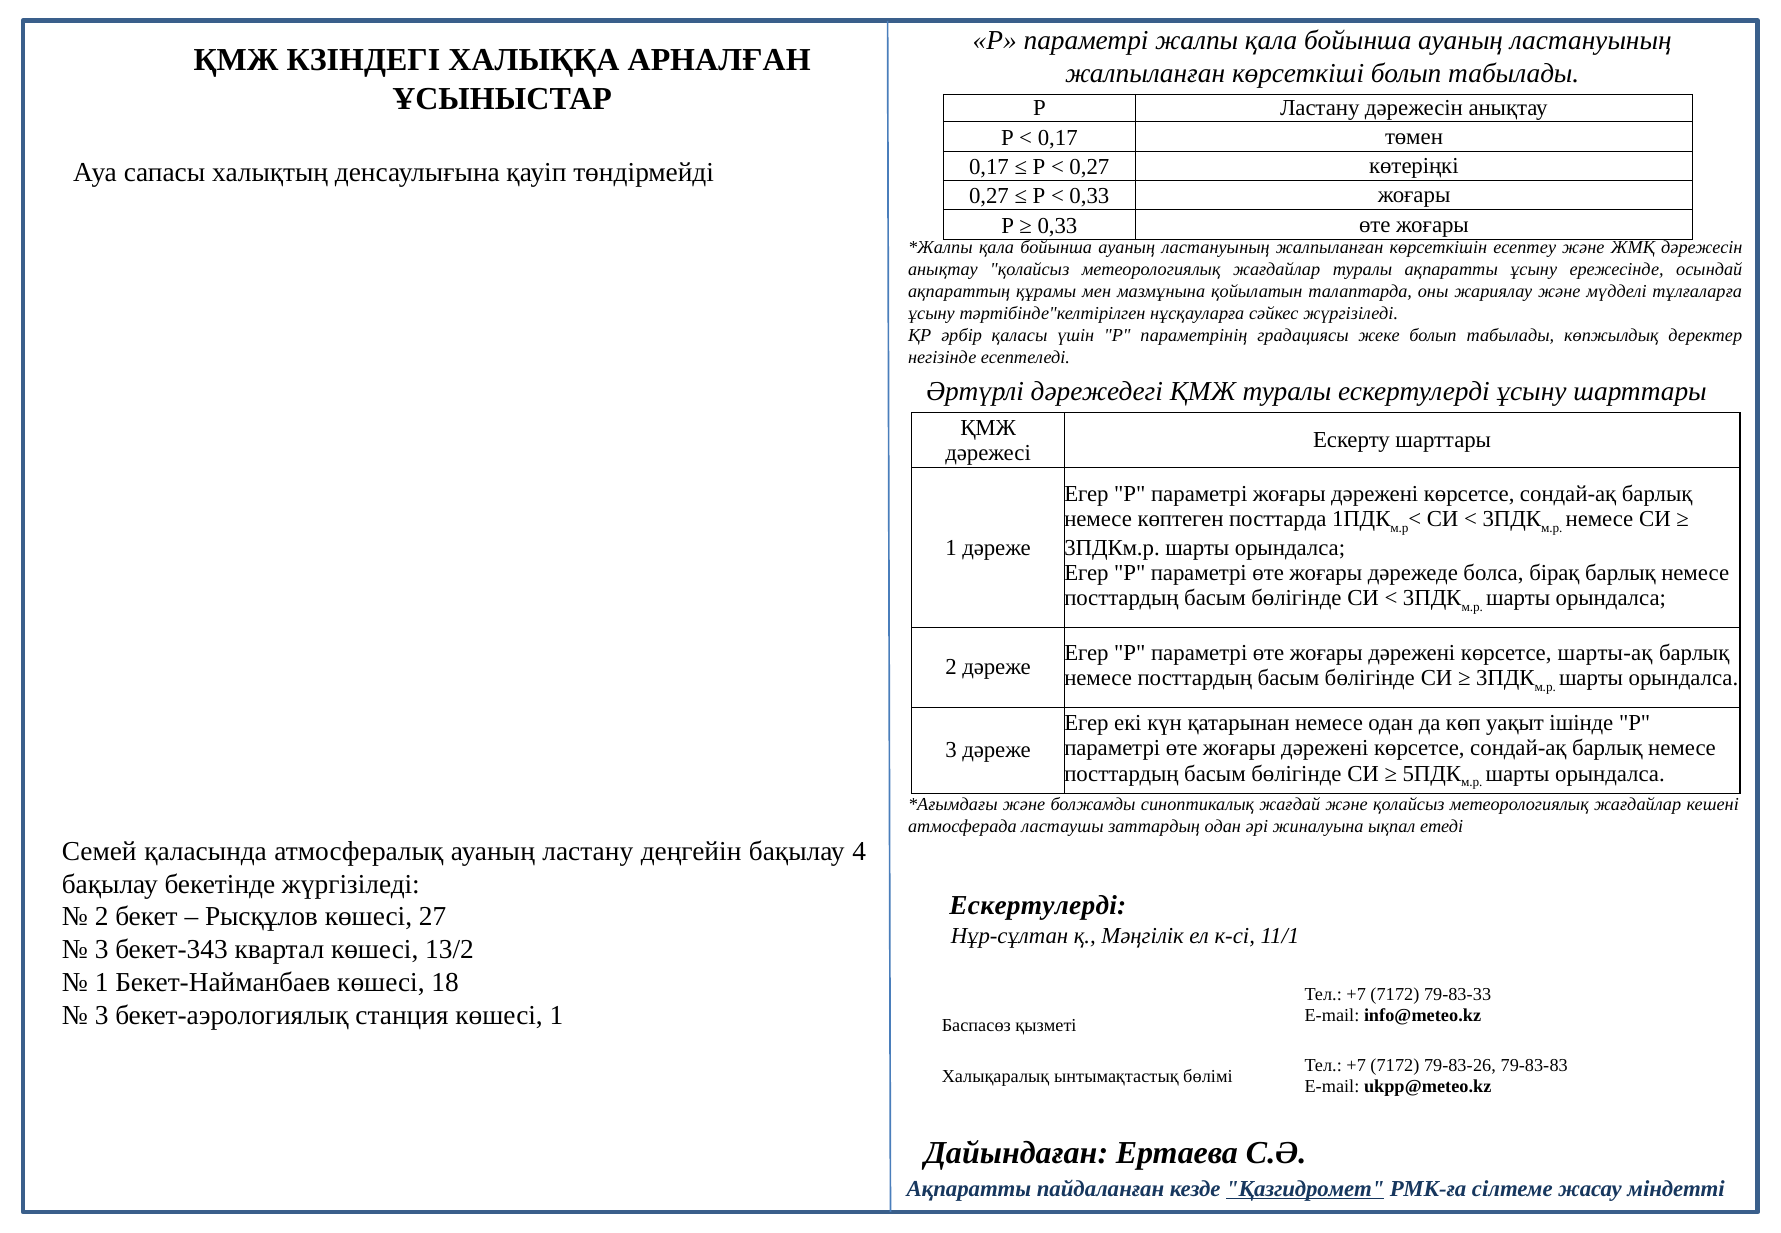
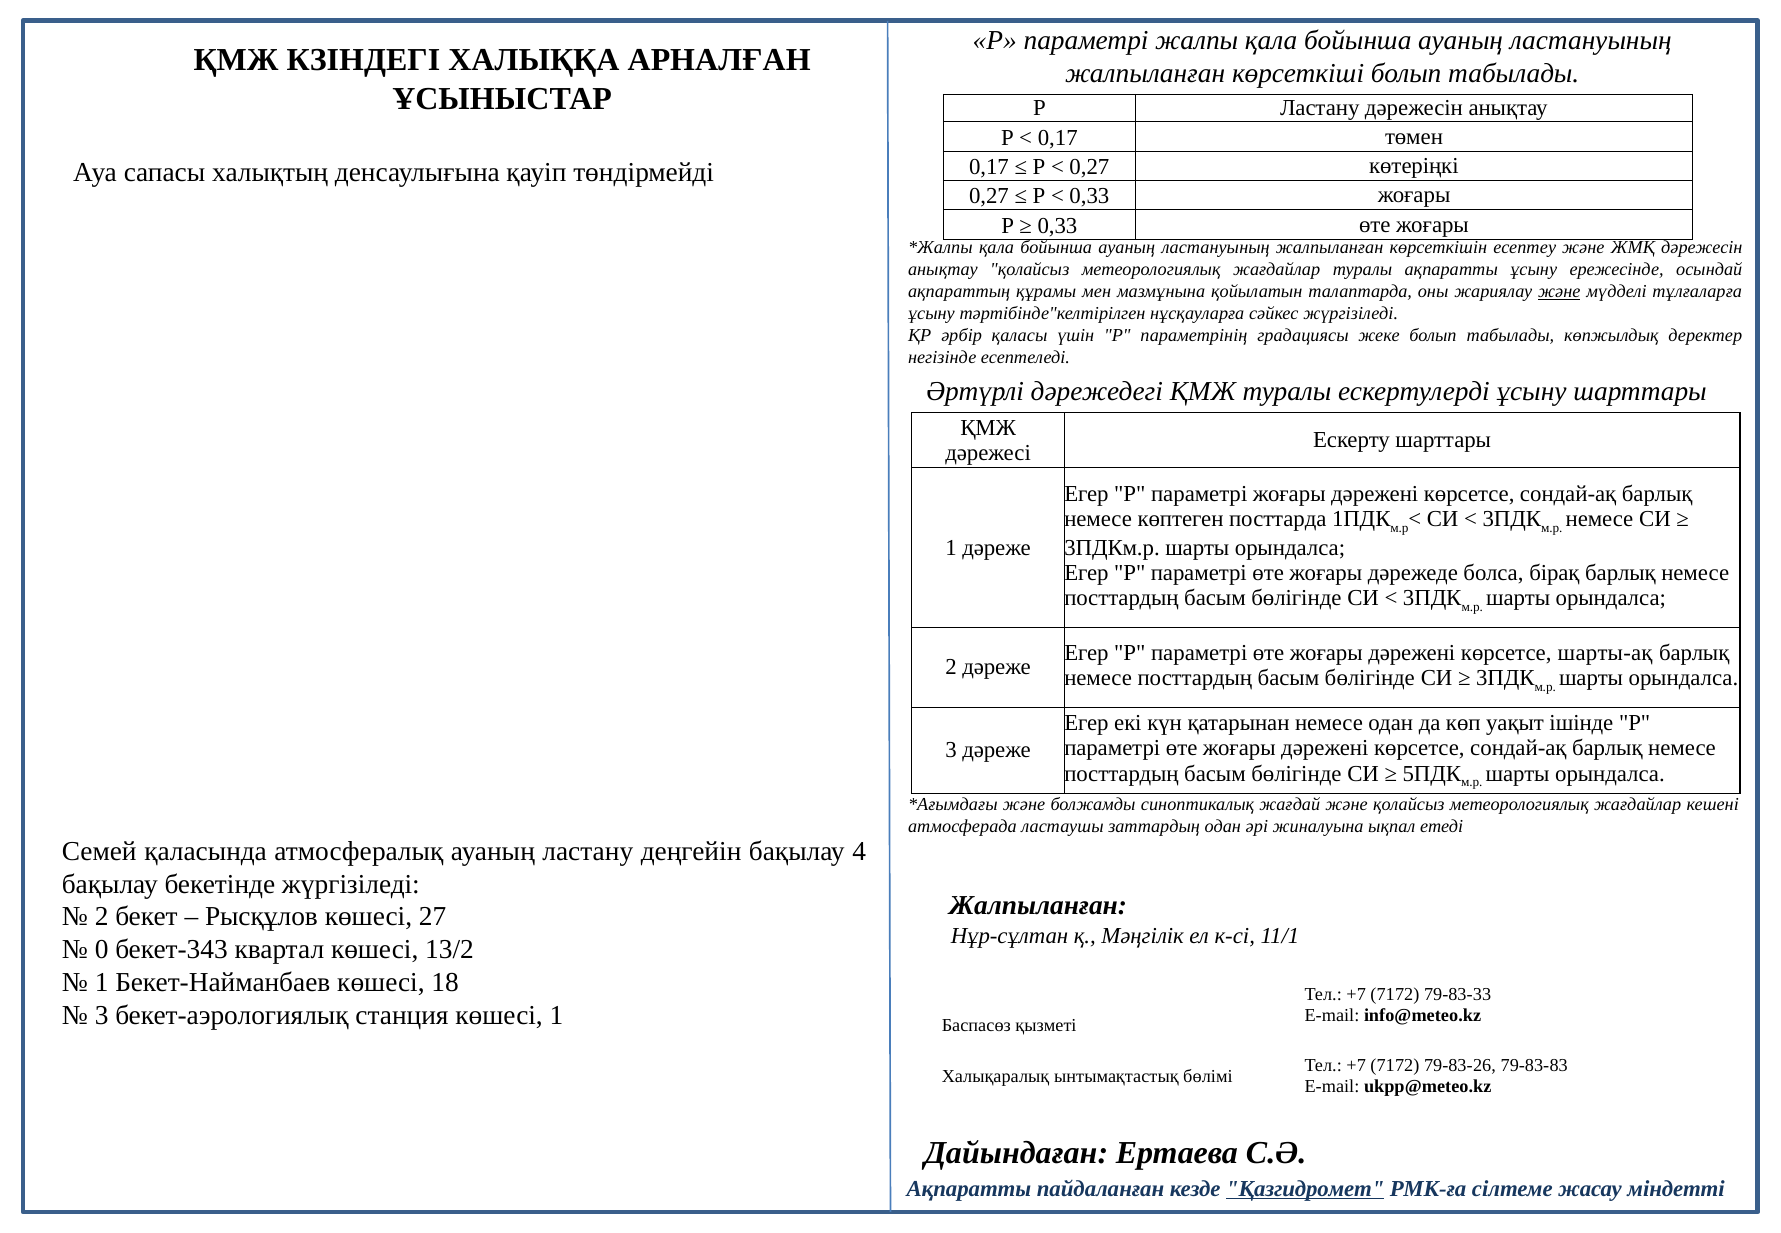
және underline: none -> present (1559, 292)
Ескертулерді: Ескертулерді -> Жалпыланған (1038, 906)
3: 3 -> 0 (102, 950)
